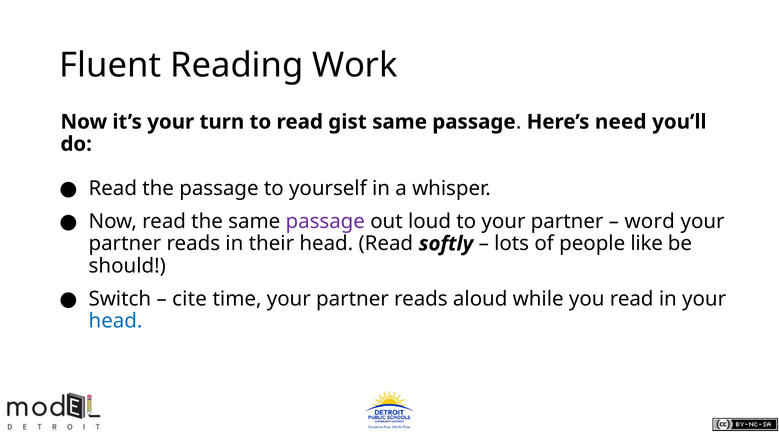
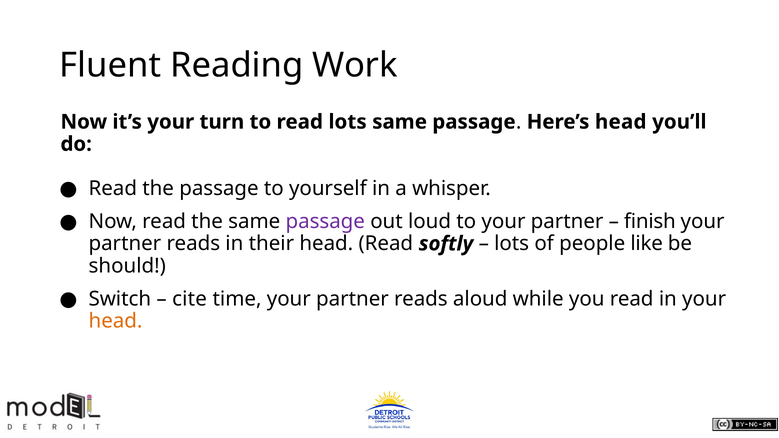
read gist: gist -> lots (347, 122)
Here’s need: need -> head (621, 122)
word: word -> finish (650, 222)
head colour: blue -> orange (116, 321)
